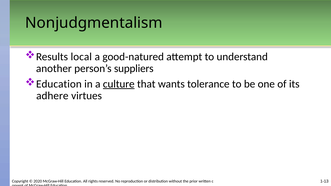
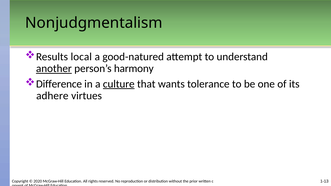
another underline: none -> present (54, 69)
suppliers: suppliers -> harmony (134, 69)
Education: Education -> Difference (59, 84)
